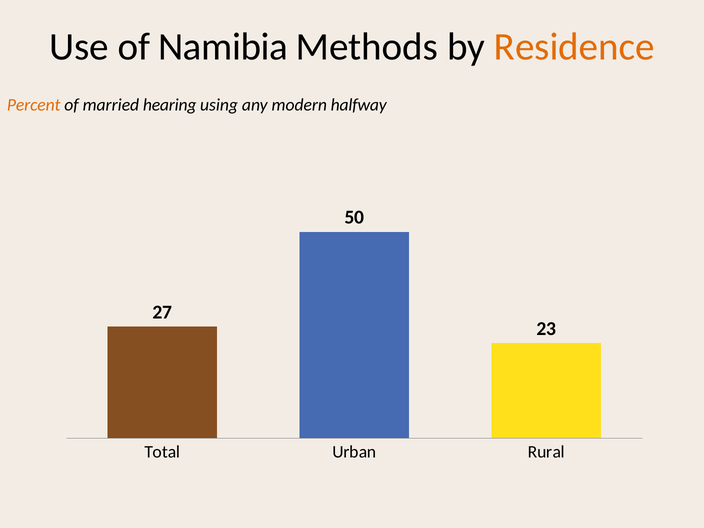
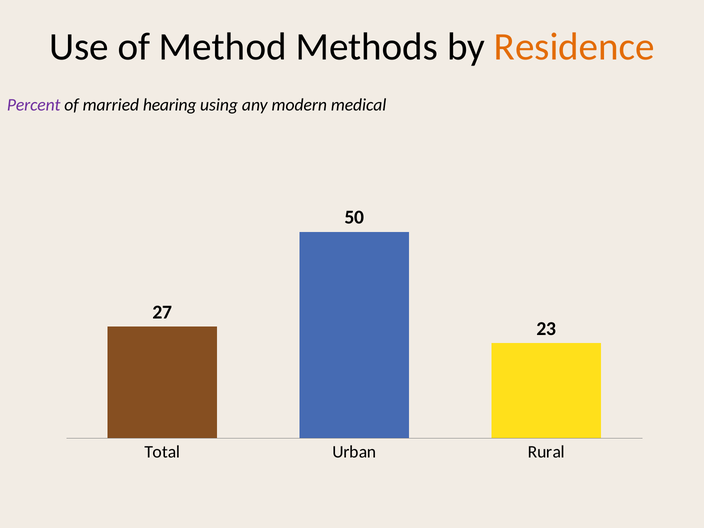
Namibia: Namibia -> Method (223, 47)
Percent colour: orange -> purple (34, 105)
halfway: halfway -> medical (359, 105)
